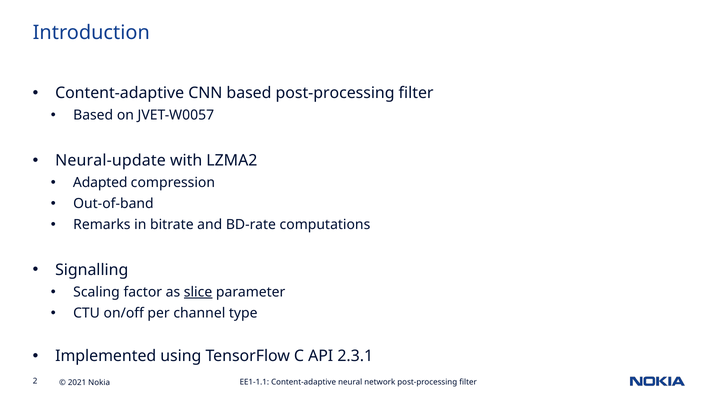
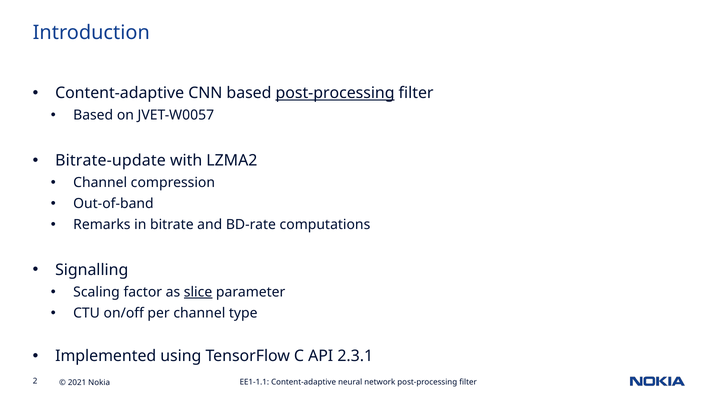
post-processing underline: none -> present (335, 93)
Neural-update: Neural-update -> Bitrate-update (110, 161)
Adapted: Adapted -> Channel (100, 183)
